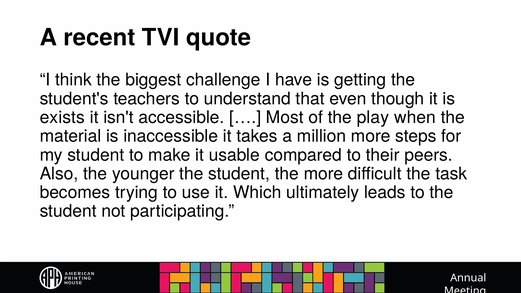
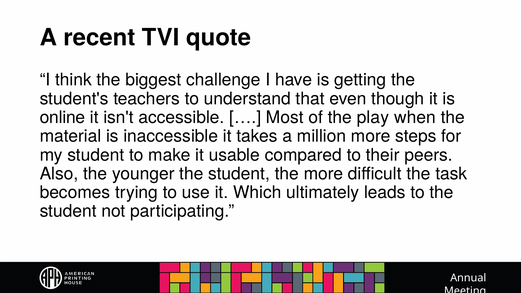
exists: exists -> online (62, 117)
